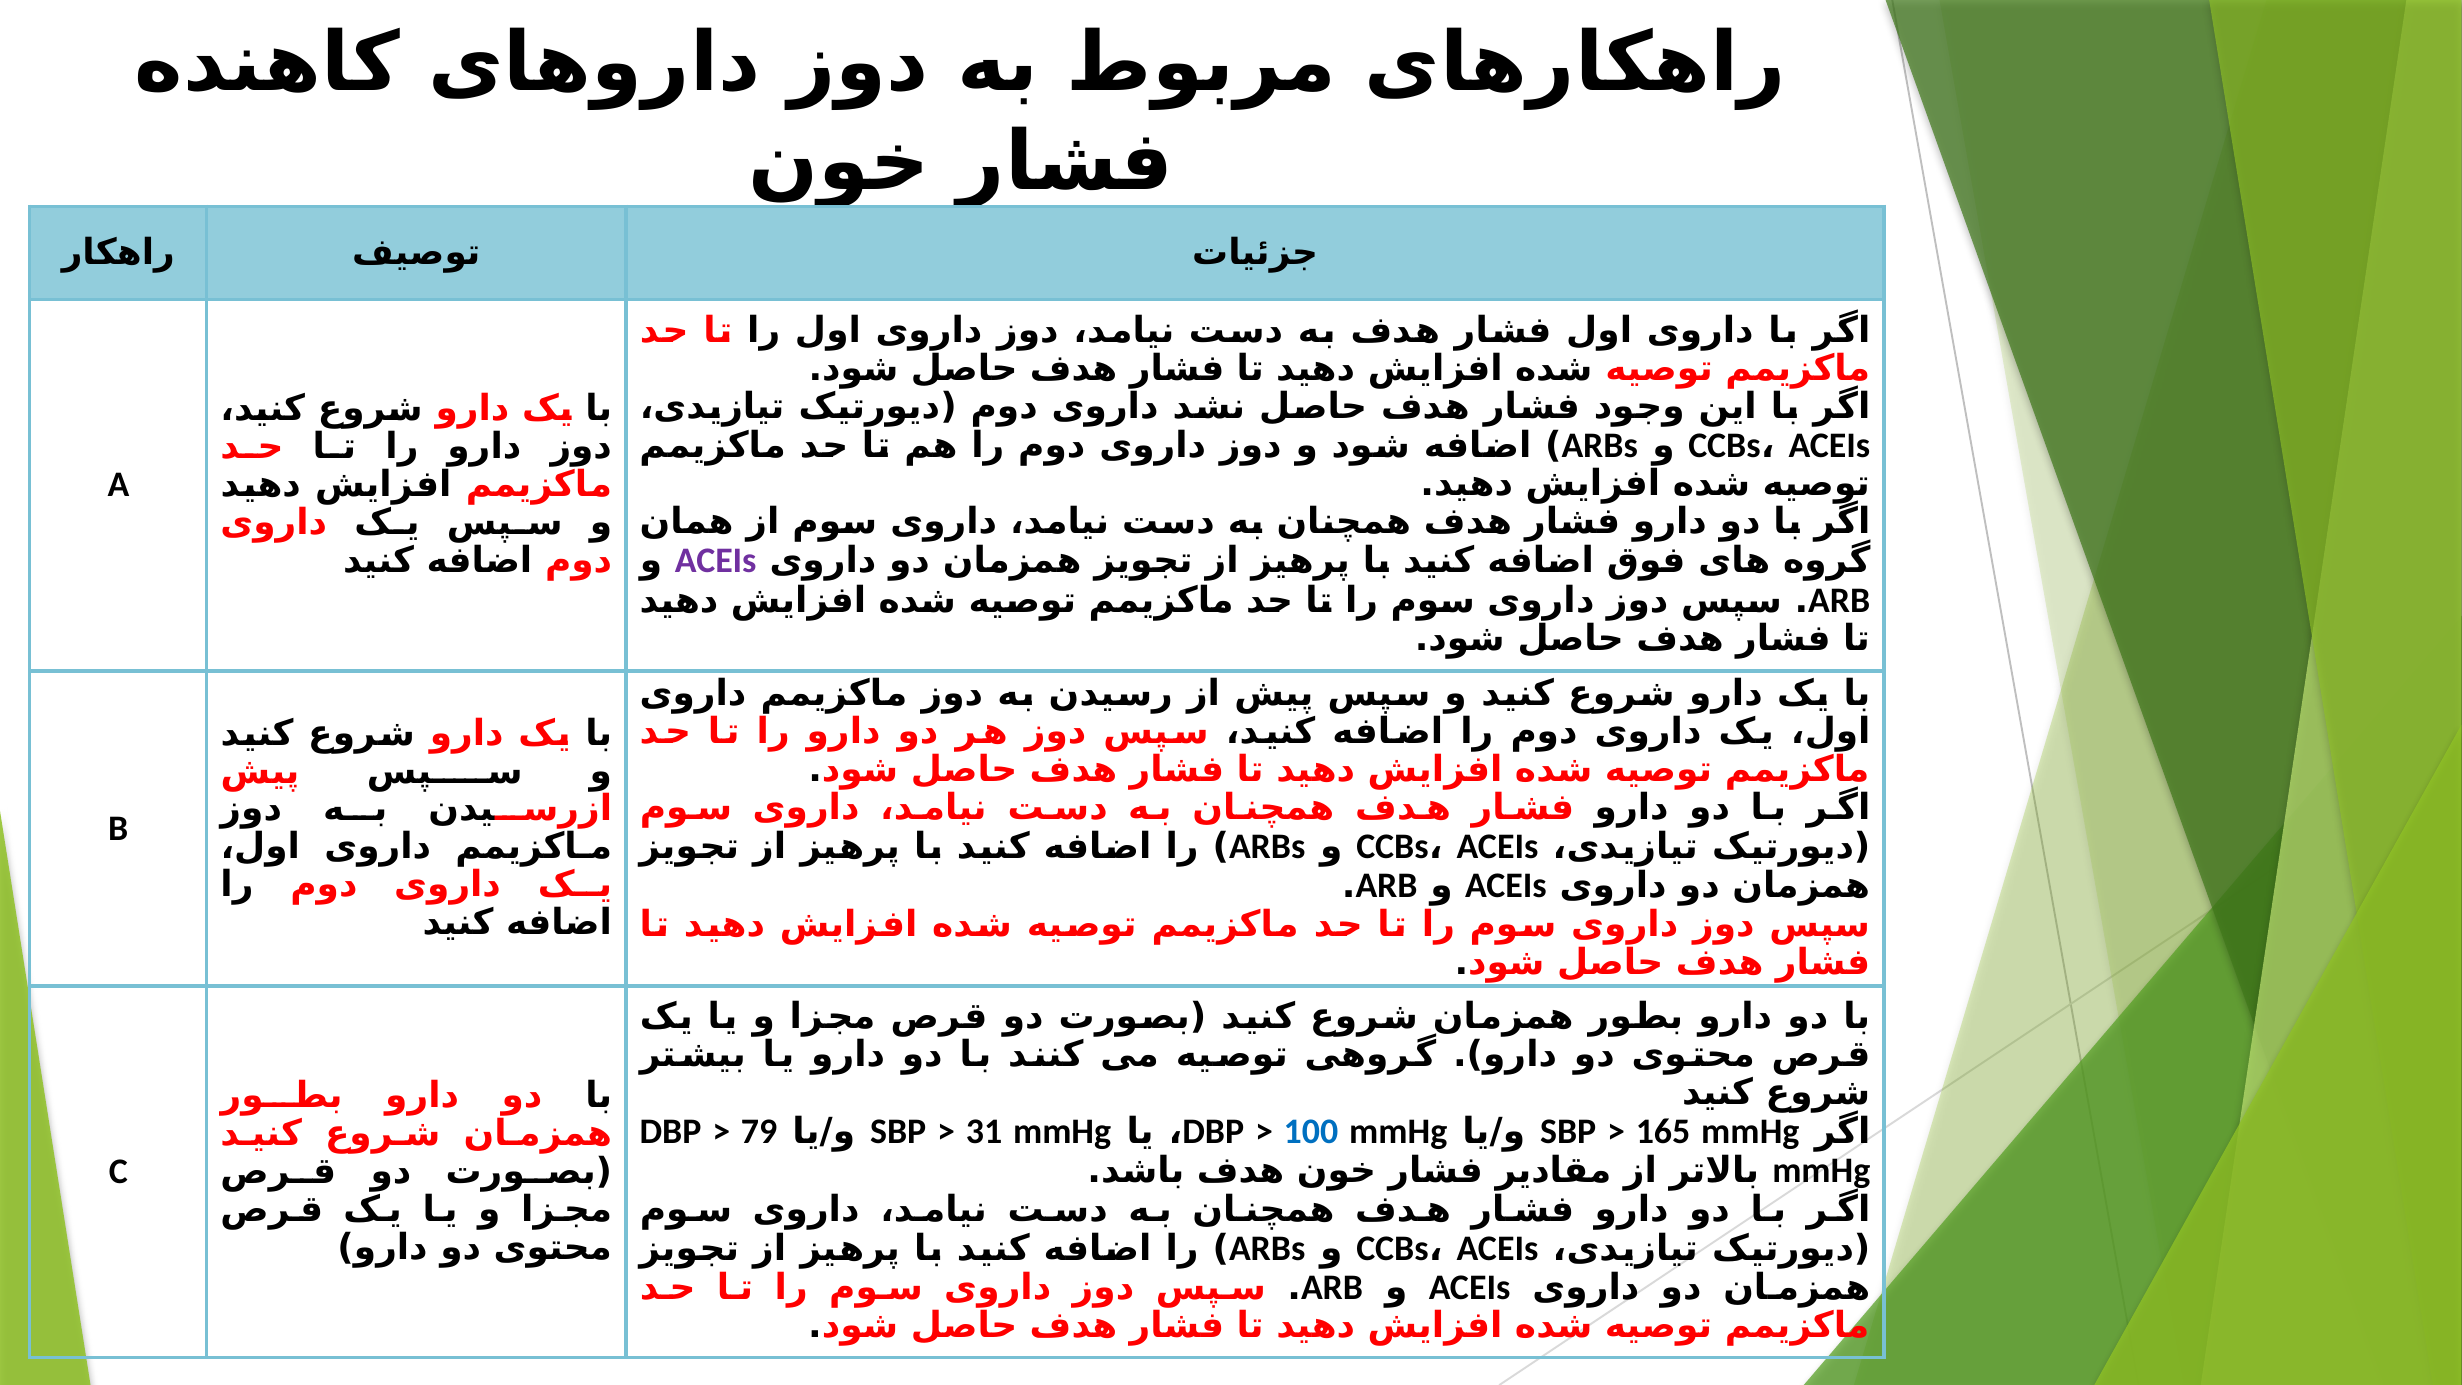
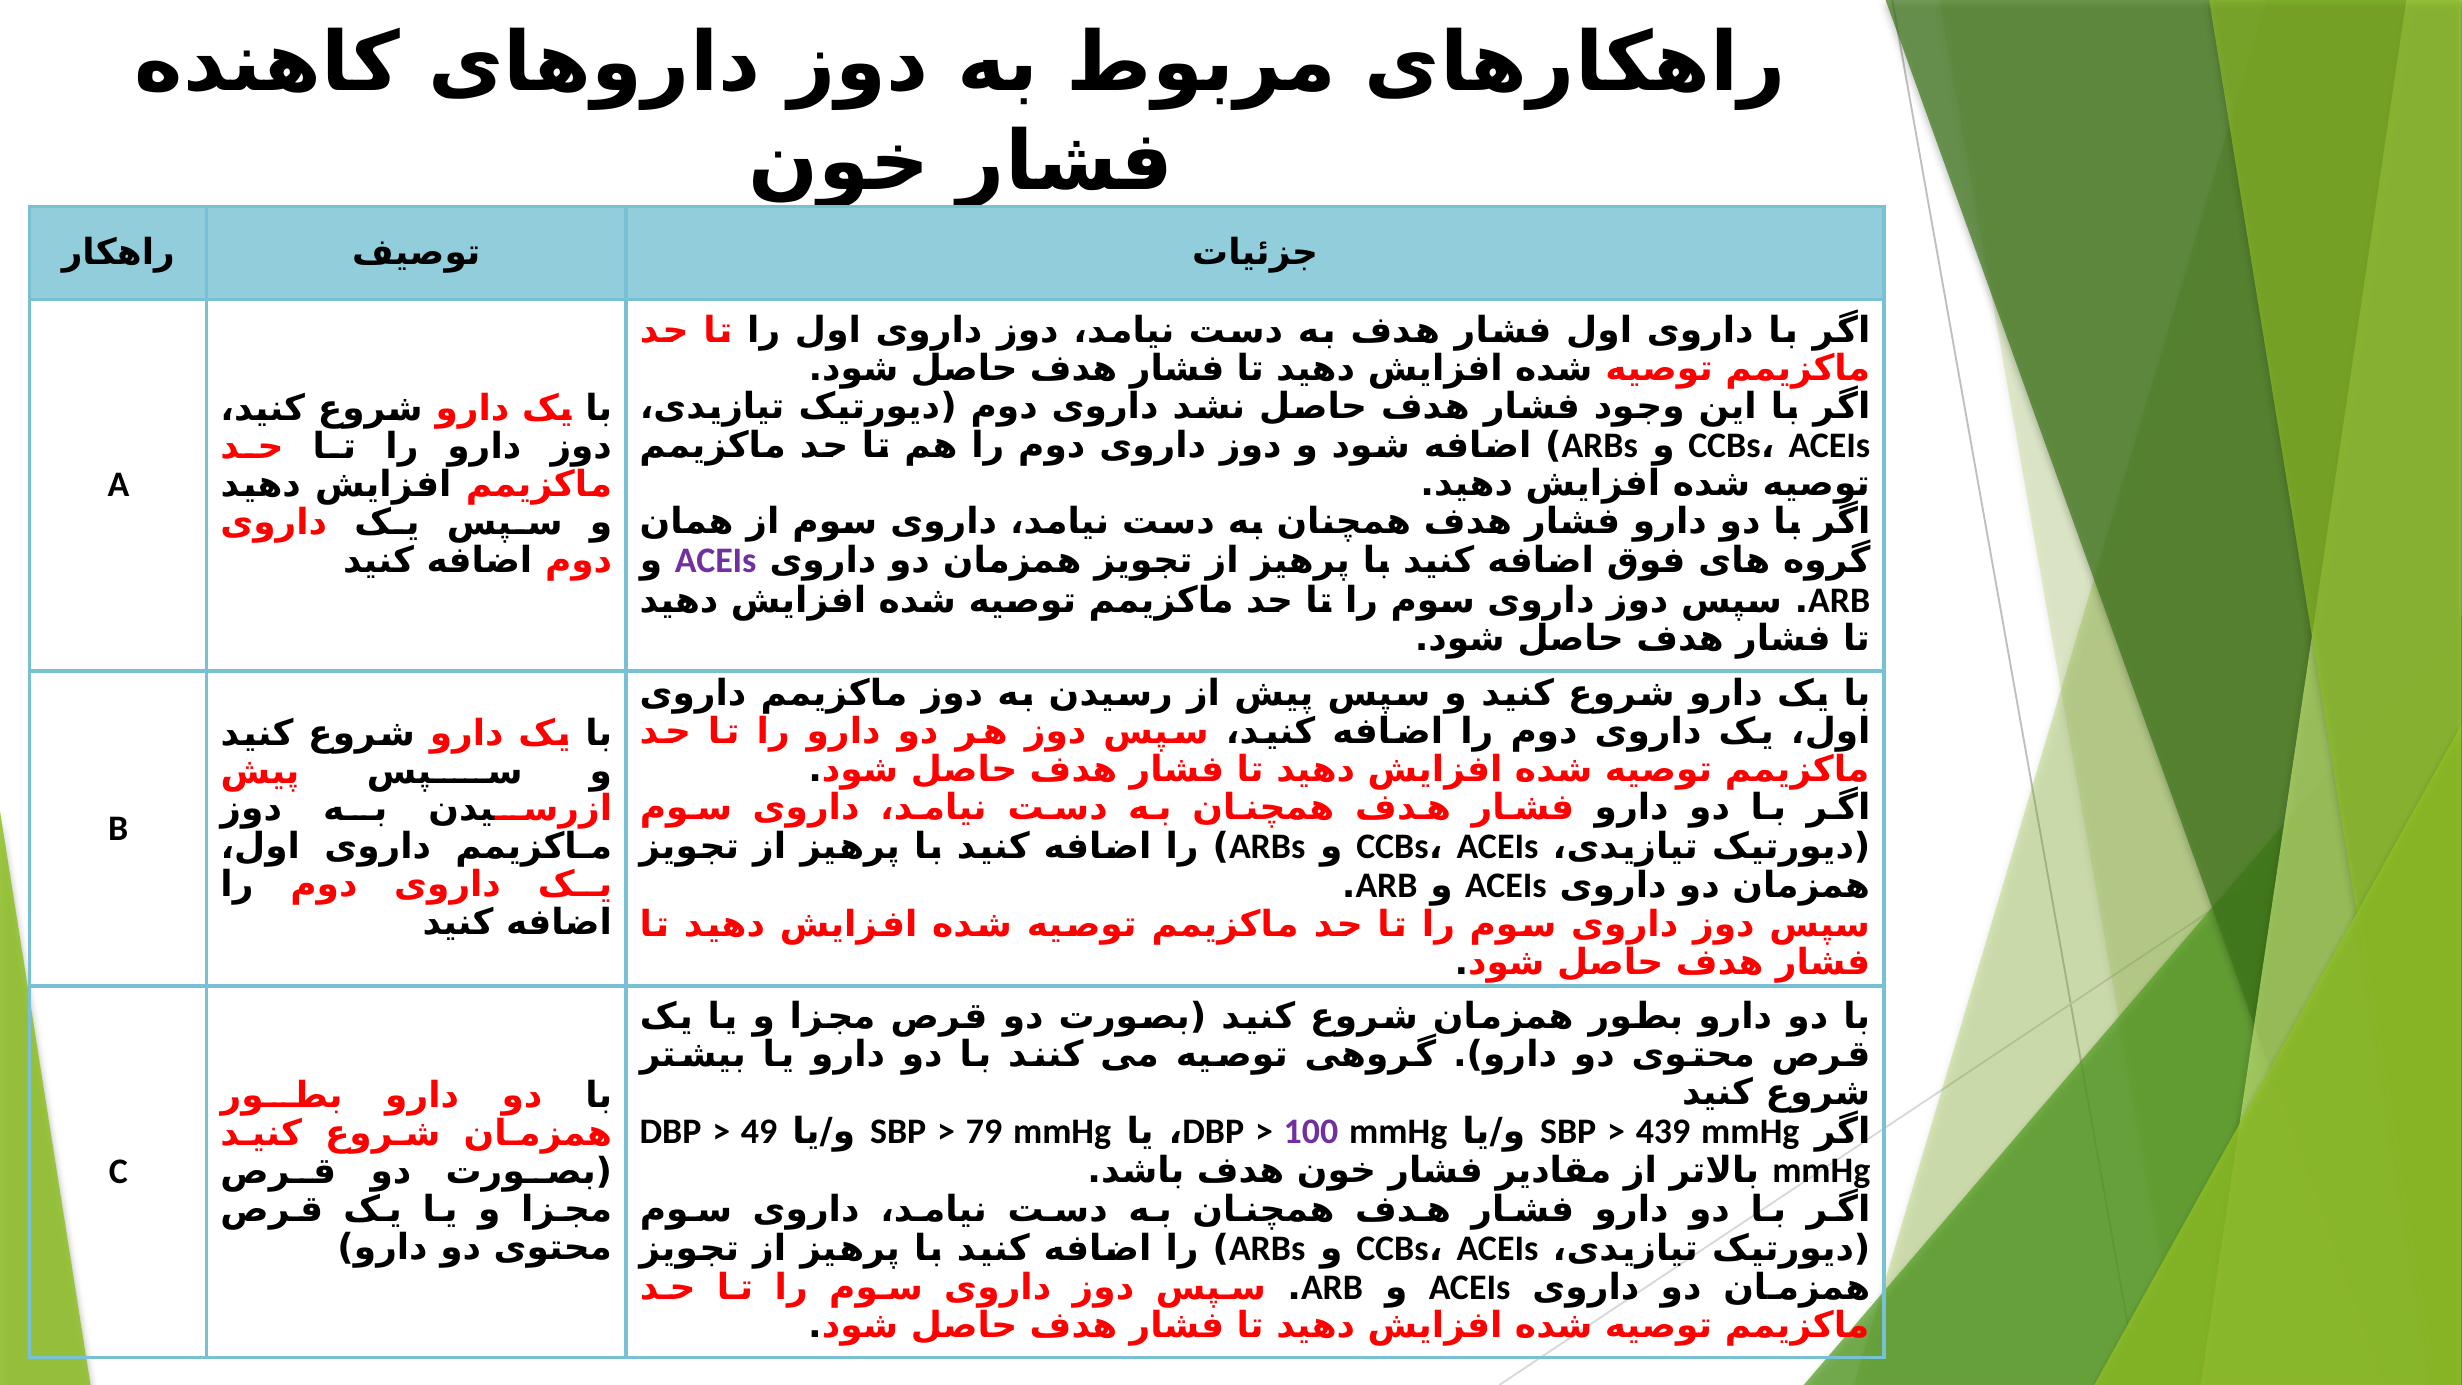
79: 79 -> 49 (759, 1132)
31: 31 -> 79 (984, 1132)
100 colour: blue -> purple (1311, 1132)
165: 165 -> 439 (1663, 1132)
